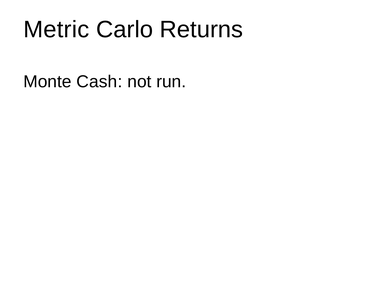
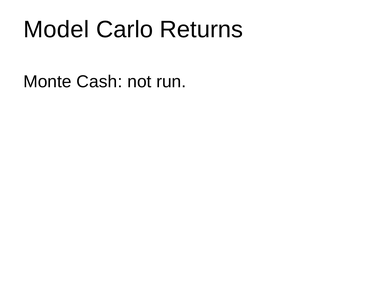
Metric: Metric -> Model (56, 30)
